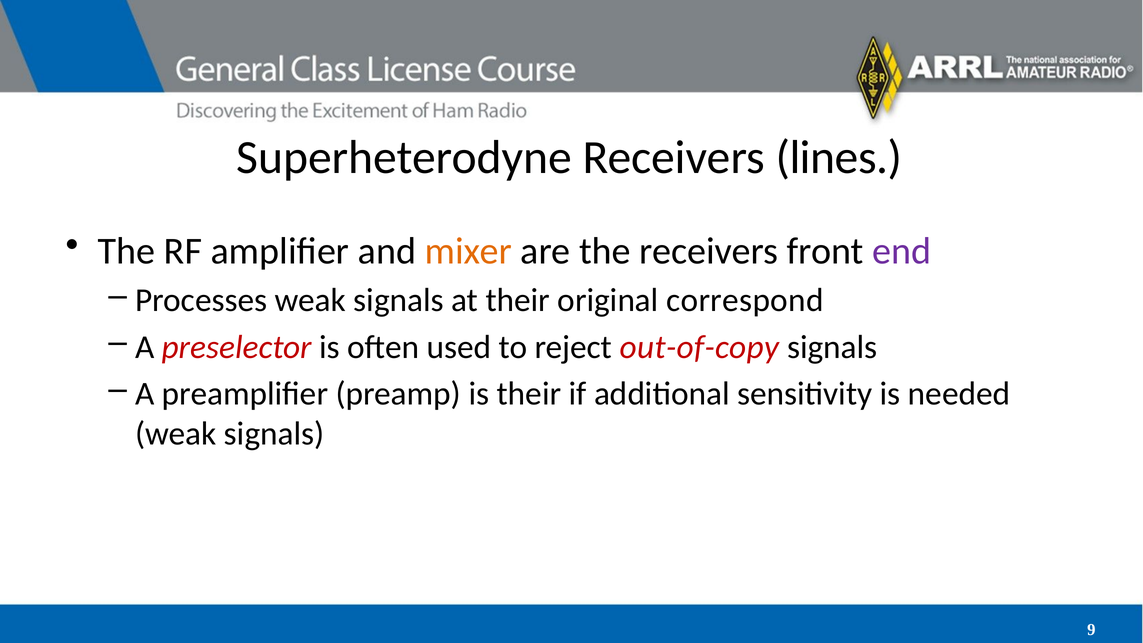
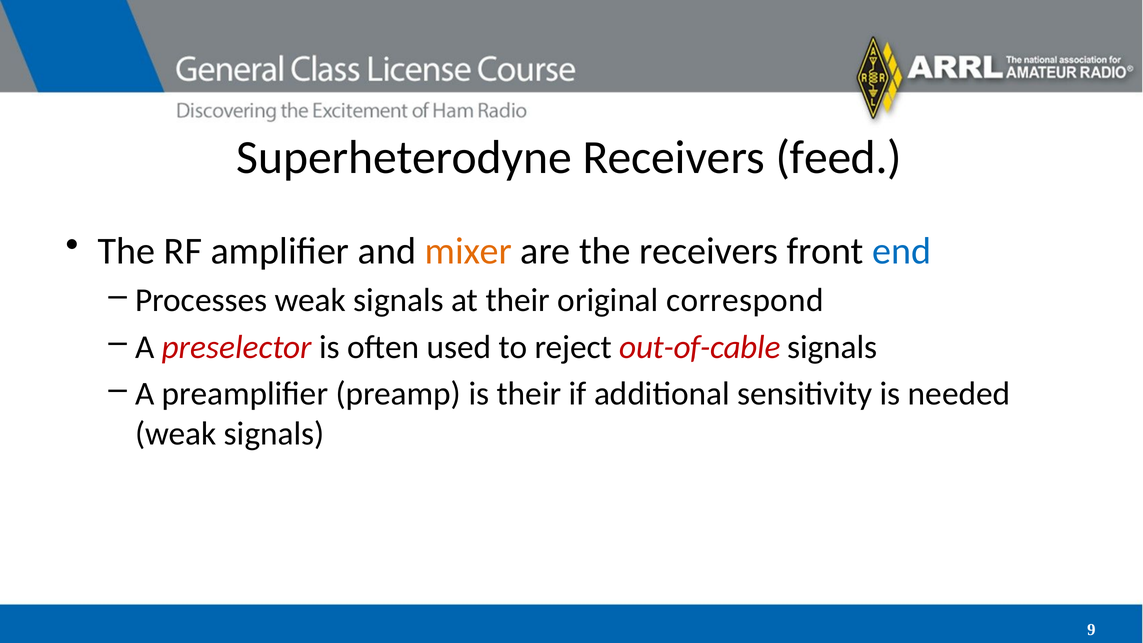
lines: lines -> feed (839, 158)
end colour: purple -> blue (902, 251)
out-of-copy: out-of-copy -> out-of-cable (700, 347)
